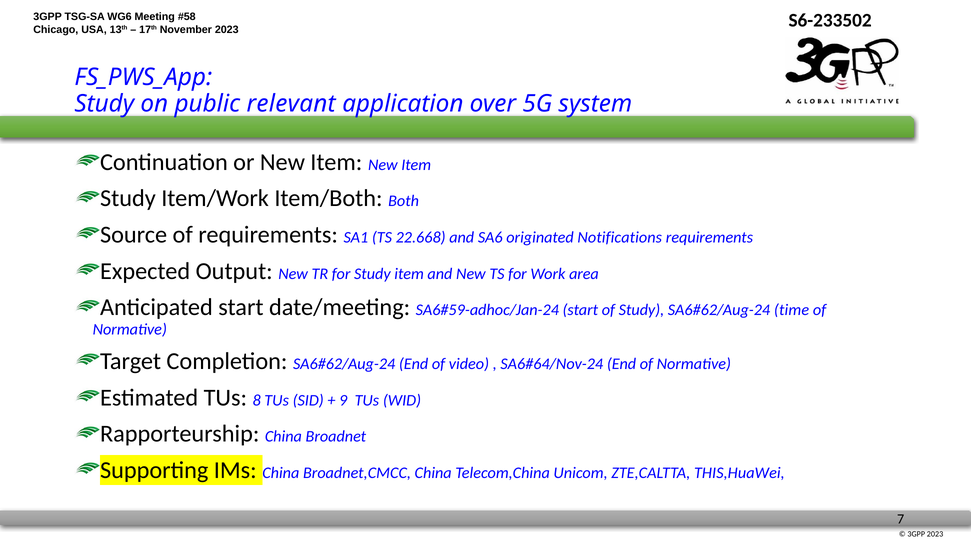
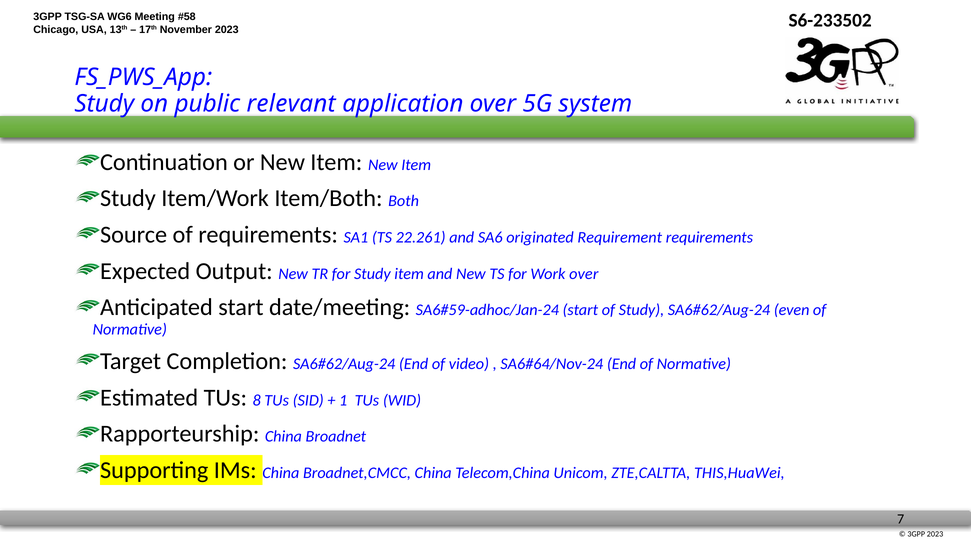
22.668: 22.668 -> 22.261 (421, 238)
Notifications: Notifications -> Requirement (620, 238)
Work area: area -> over (584, 274)
time: time -> even (792, 310)
9: 9 -> 1 (343, 401)
